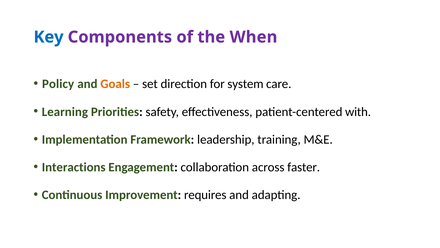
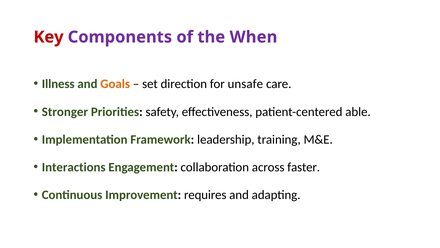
Key colour: blue -> red (49, 37)
Policy: Policy -> Illness (58, 84)
system: system -> unsafe (245, 84)
Learning: Learning -> Stronger (65, 112)
with: with -> able (358, 112)
